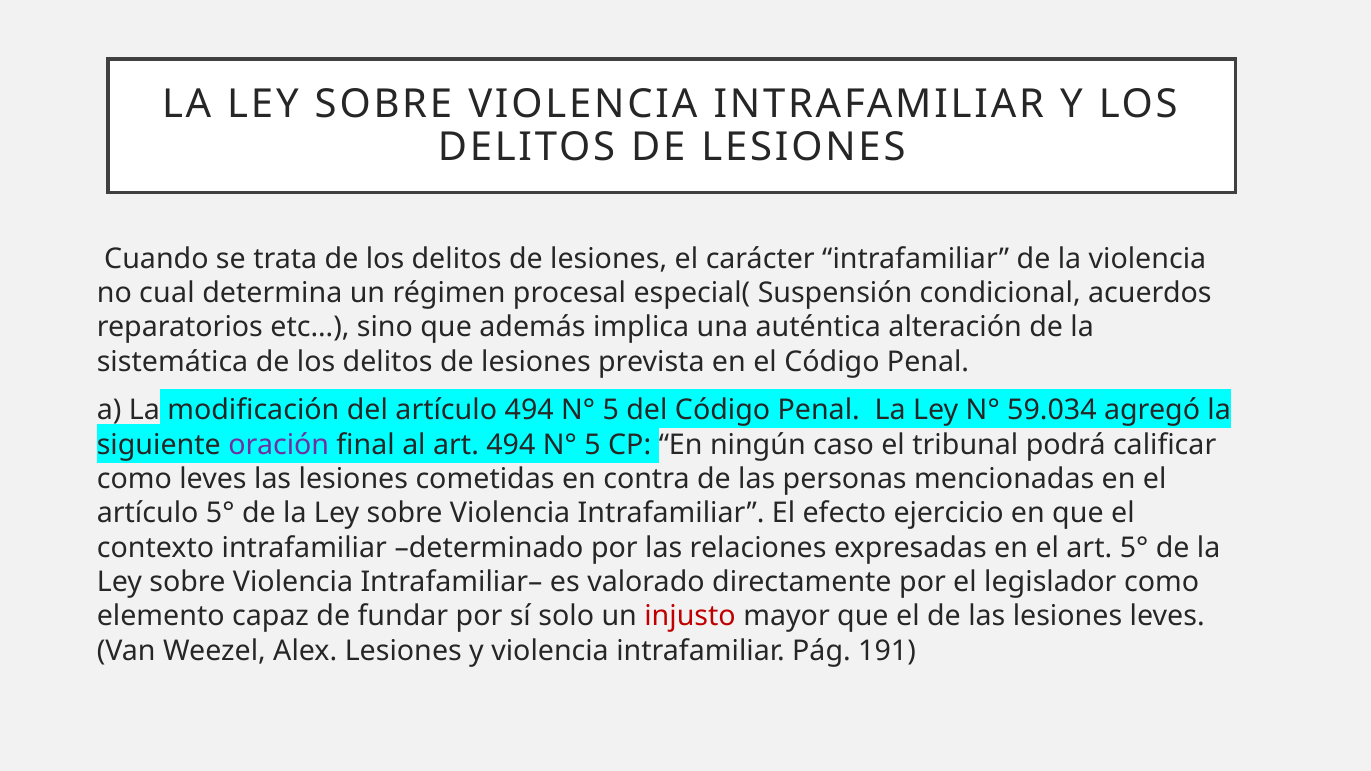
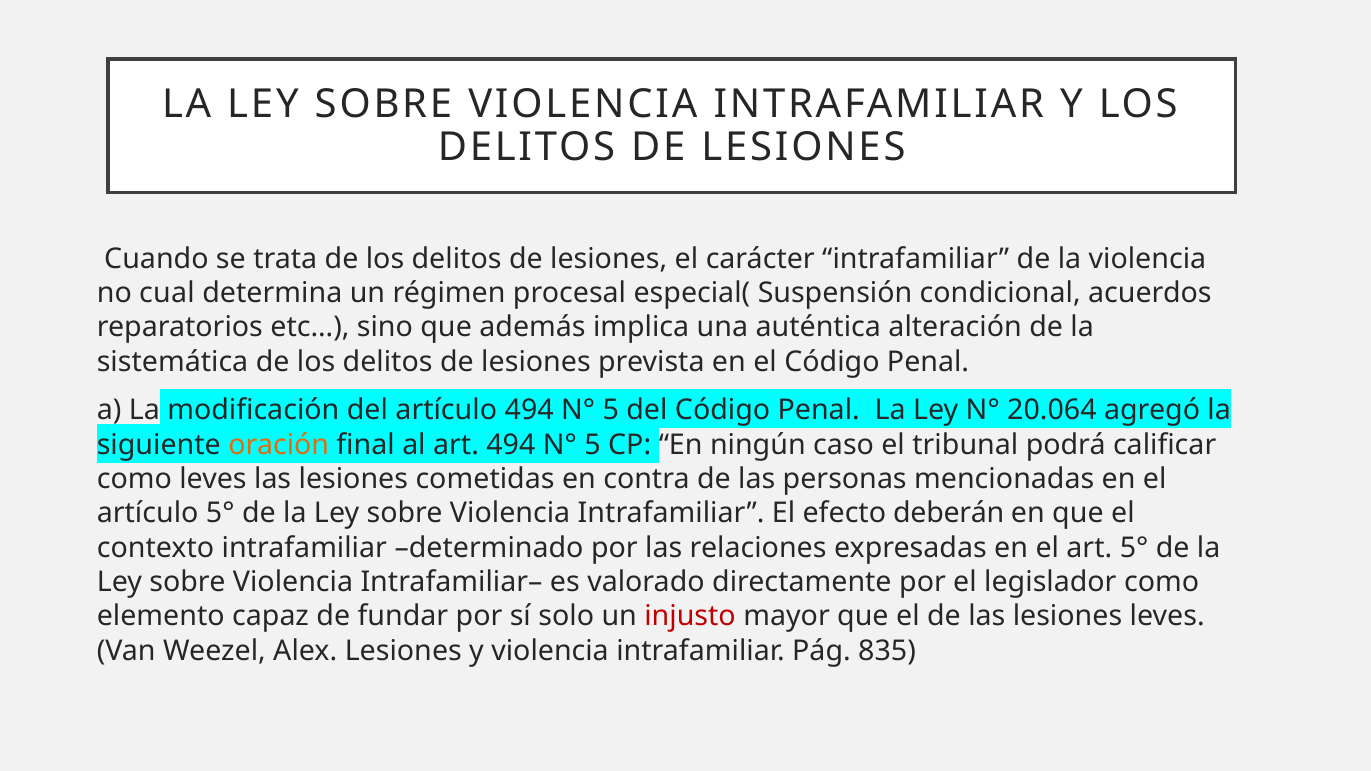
59.034: 59.034 -> 20.064 (1052, 410)
oración colour: purple -> orange (279, 445)
ejercicio: ejercicio -> deberán (949, 513)
191: 191 -> 835 (887, 651)
